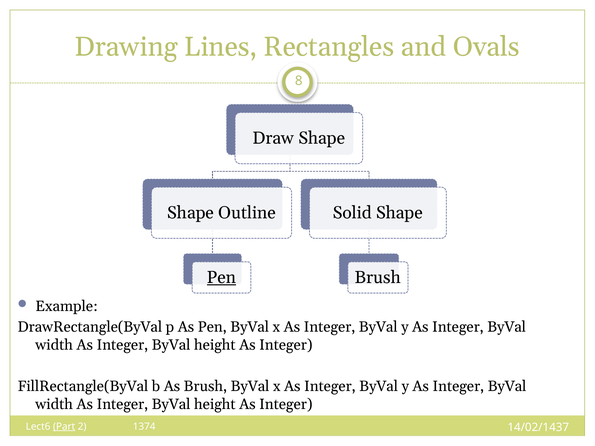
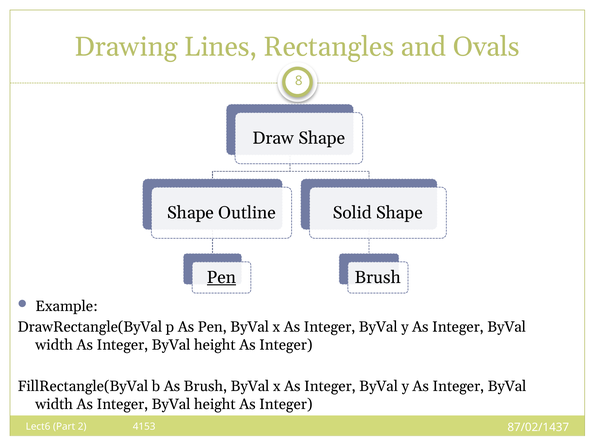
Part underline: present -> none (64, 427)
1374: 1374 -> 4153 (144, 427)
14/02/1437: 14/02/1437 -> 87/02/1437 (538, 427)
